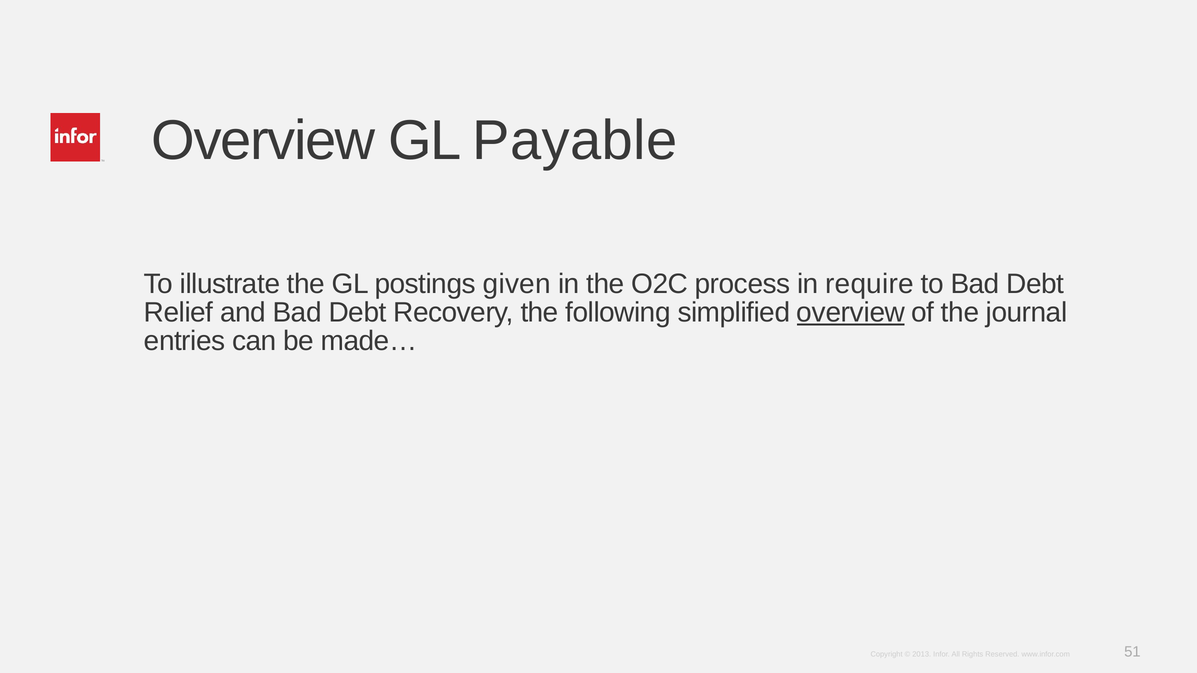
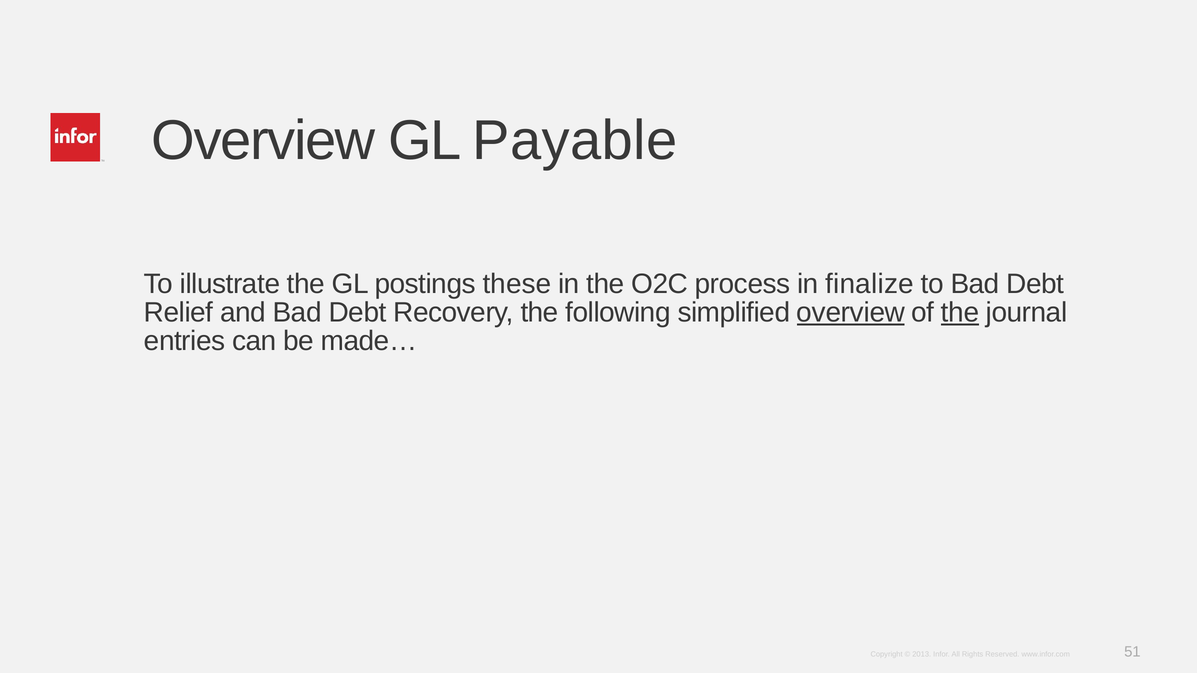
given: given -> these (517, 284)
require: require -> finalize (870, 284)
the underline: none -> present (960, 313)
